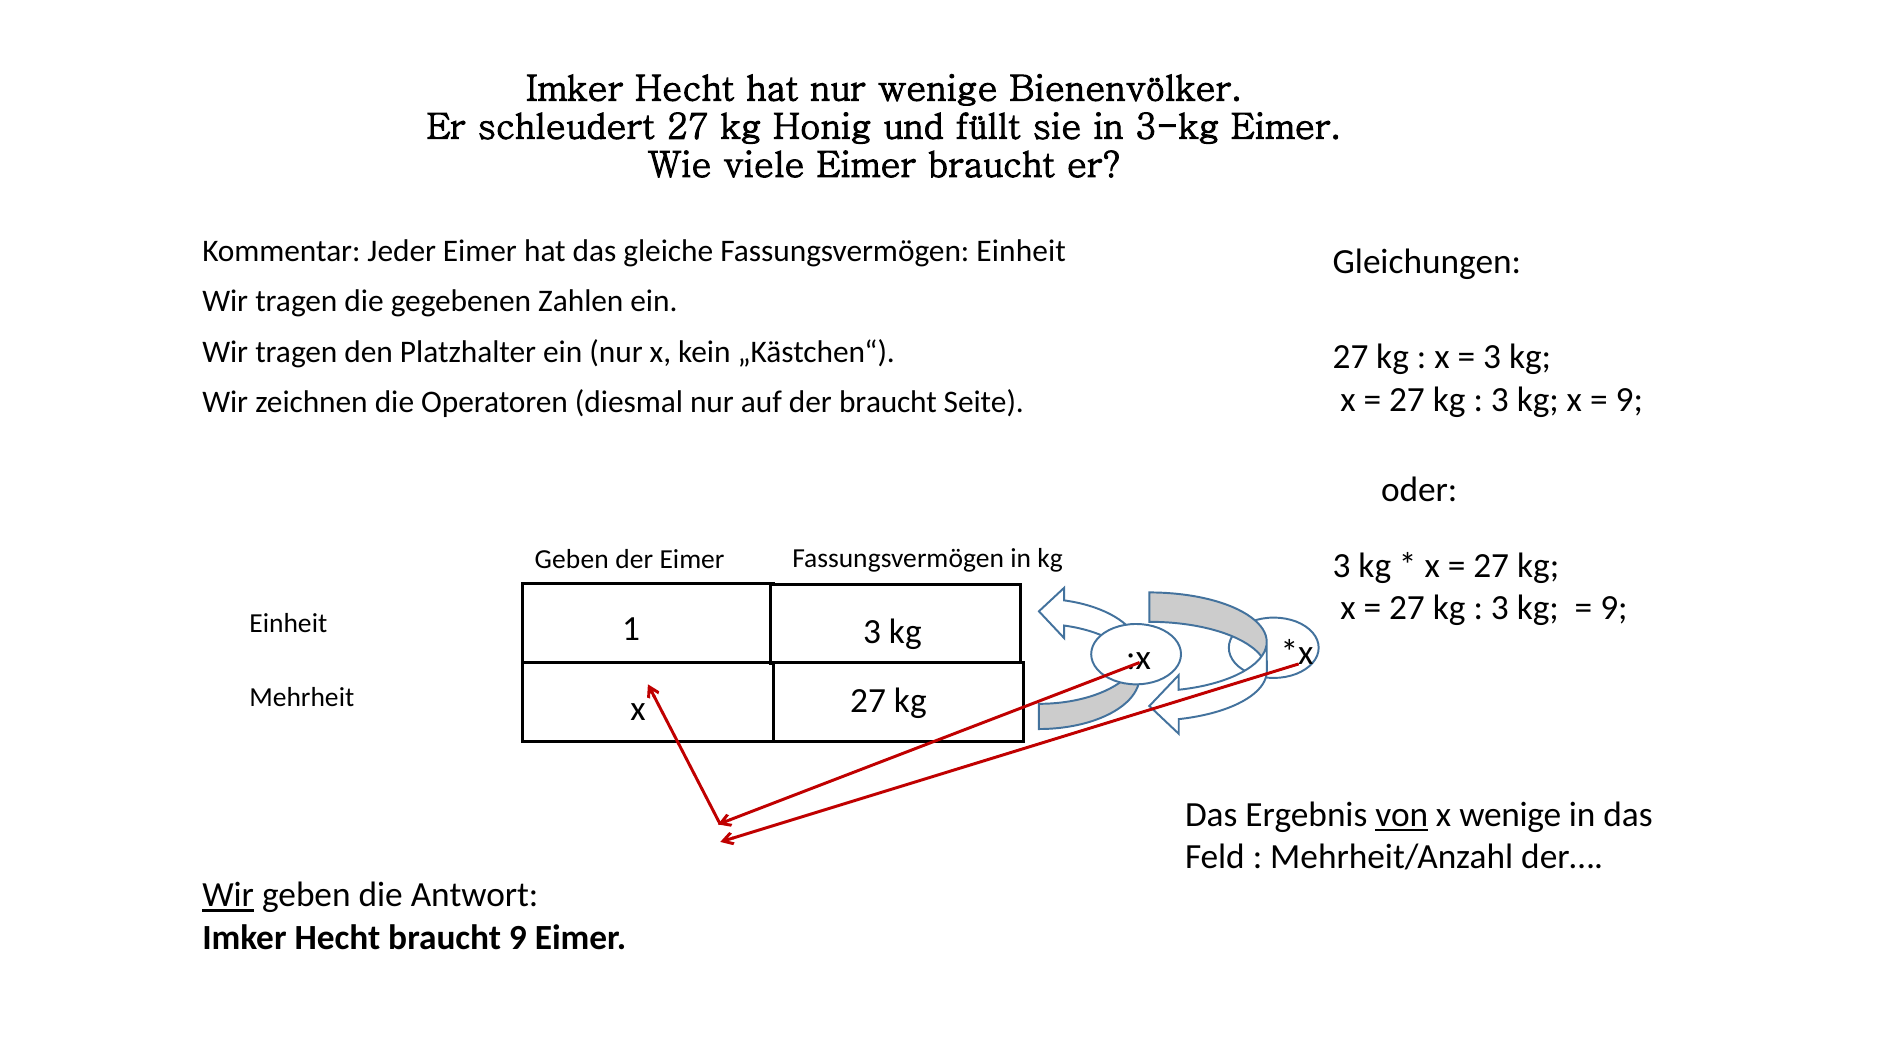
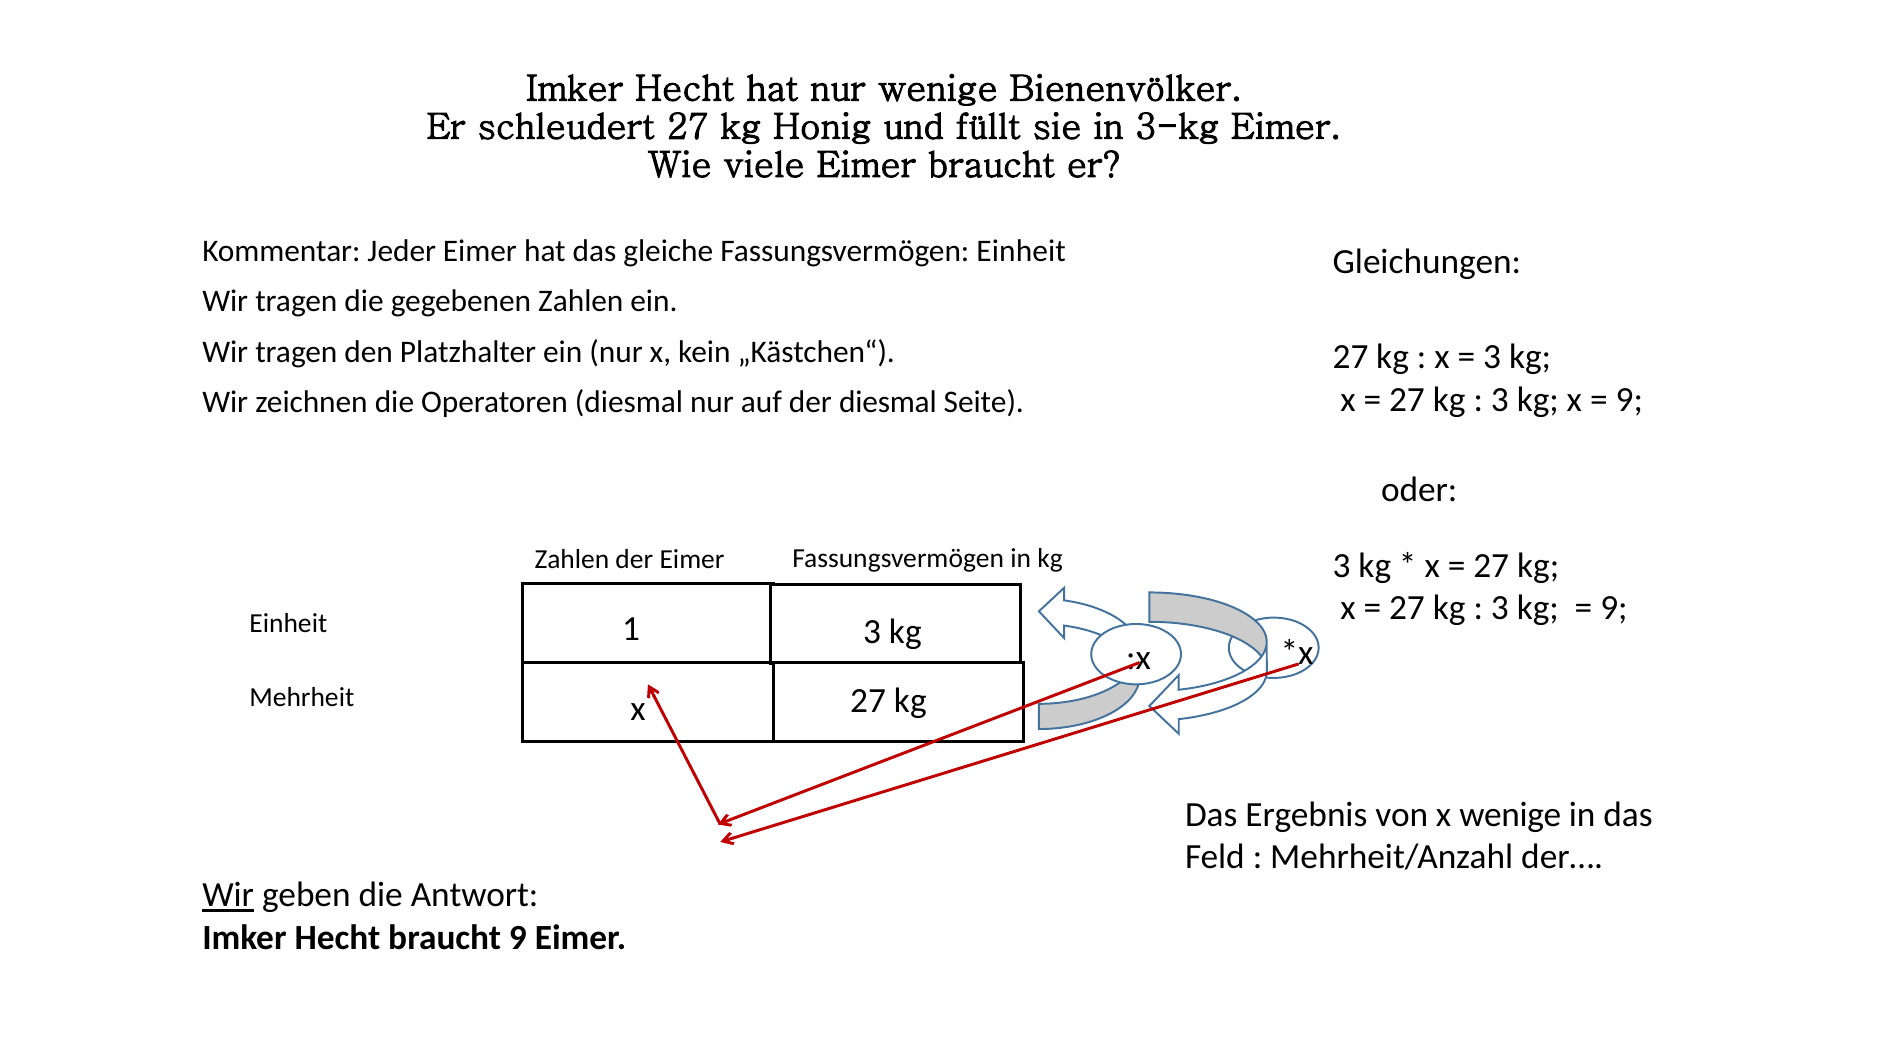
der braucht: braucht -> diesmal (888, 402)
Geben: Geben -> Zahlen (572, 559)
von underline: present -> none (1402, 815)
